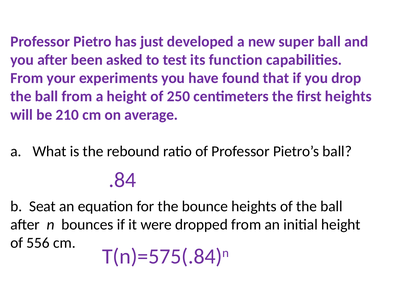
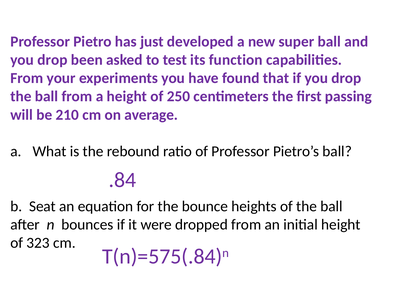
after: after -> drop (52, 60)
first heights: heights -> passing (348, 97)
556: 556 -> 323 (38, 243)
